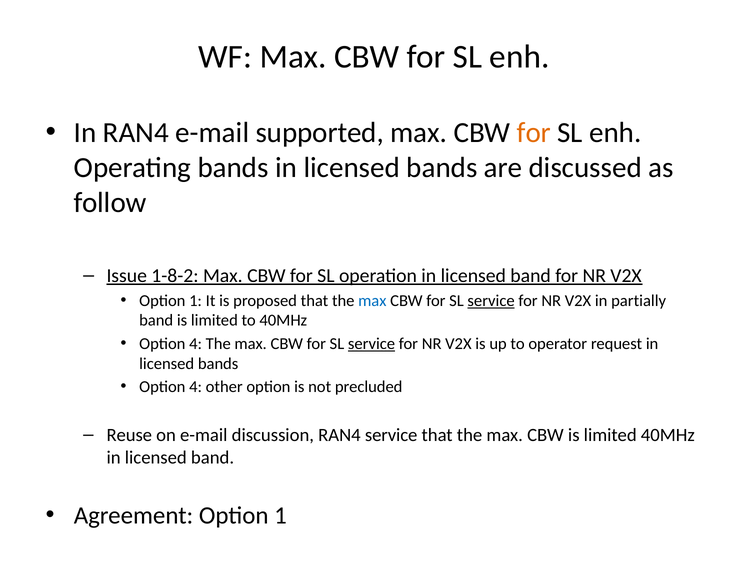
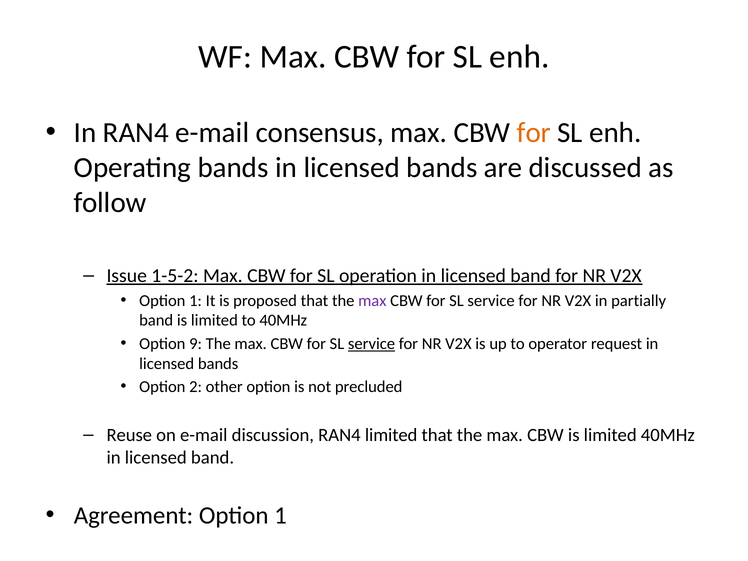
supported: supported -> consensus (320, 133)
1-8-2: 1-8-2 -> 1-5-2 (175, 276)
max colour: blue -> purple (372, 301)
service underline: present -> none (491, 301)
4: 4 -> 9 (196, 344)
4: 4 -> 2 (196, 387)
RAN4 service: service -> limited (391, 435)
